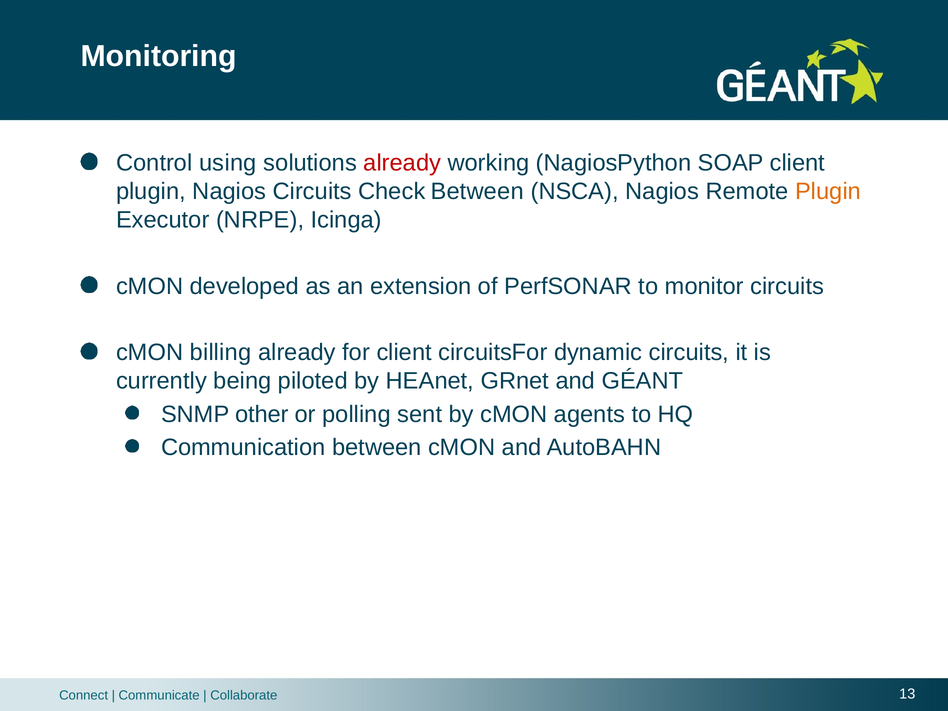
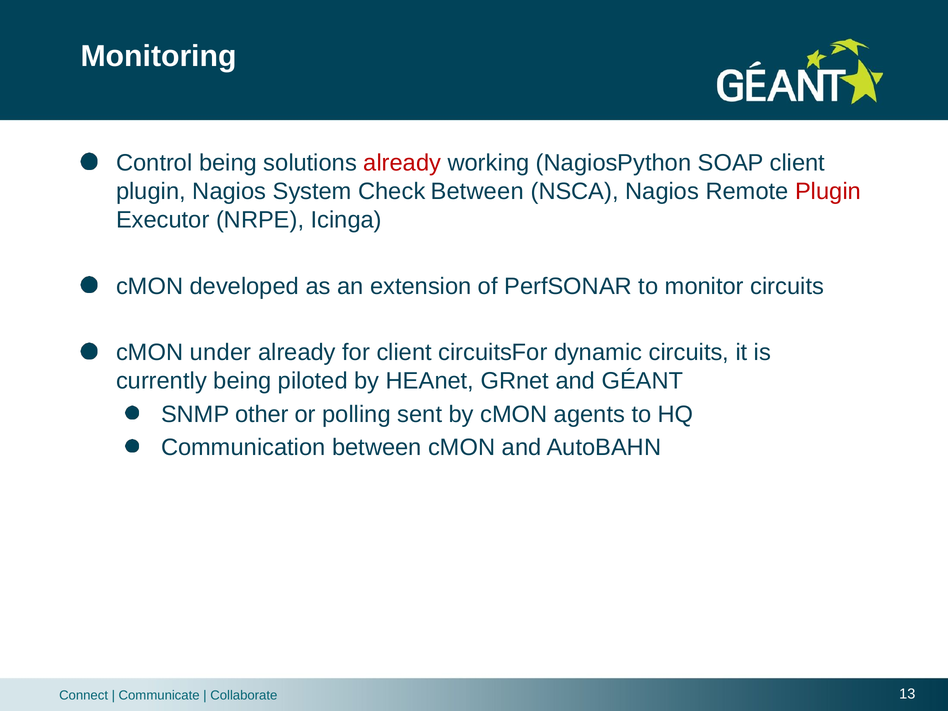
Control using: using -> being (228, 163)
Nagios Circuits: Circuits -> System (312, 191)
Plugin colour: orange -> red (828, 191)
billing: billing -> under (221, 353)
